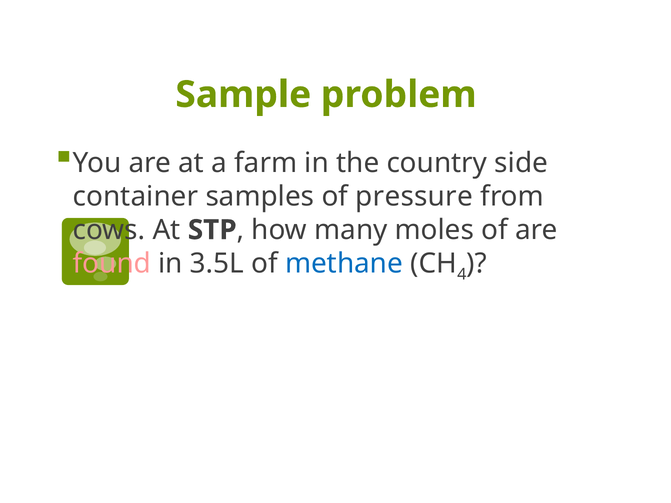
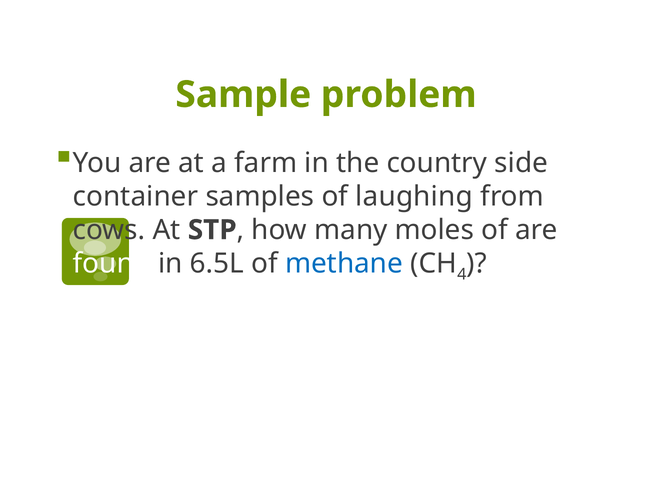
pressure: pressure -> laughing (414, 197)
found colour: pink -> white (112, 264)
3.5L: 3.5L -> 6.5L (217, 264)
